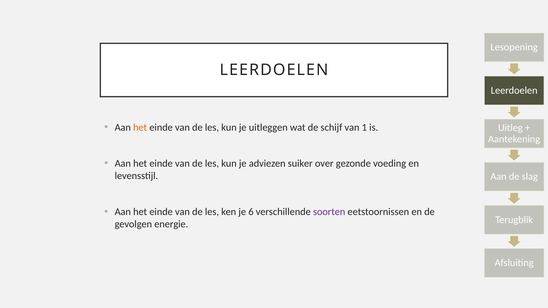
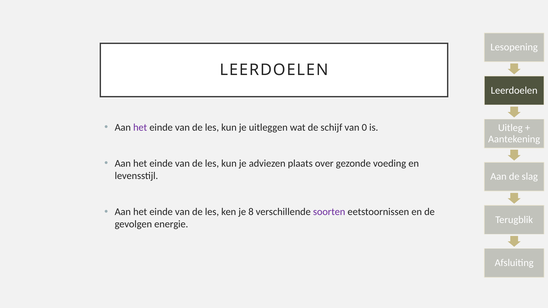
het colour: orange -> purple (140, 128)
1: 1 -> 0 (364, 128)
suiker: suiker -> plaats (300, 164)
6: 6 -> 8 (251, 212)
